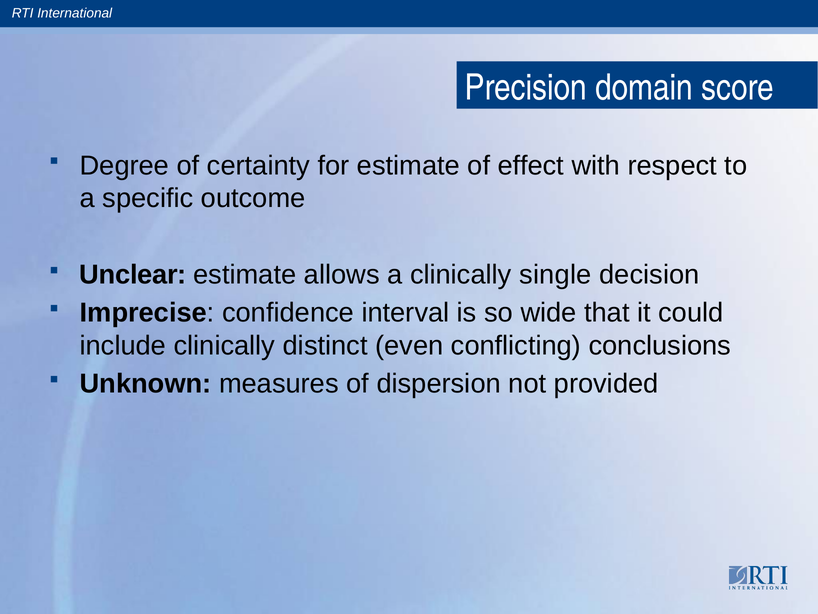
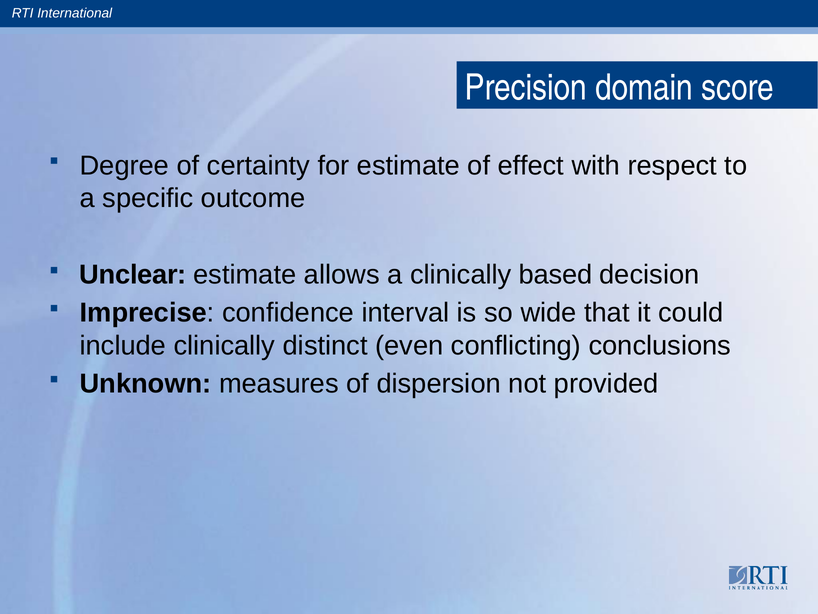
single: single -> based (556, 275)
